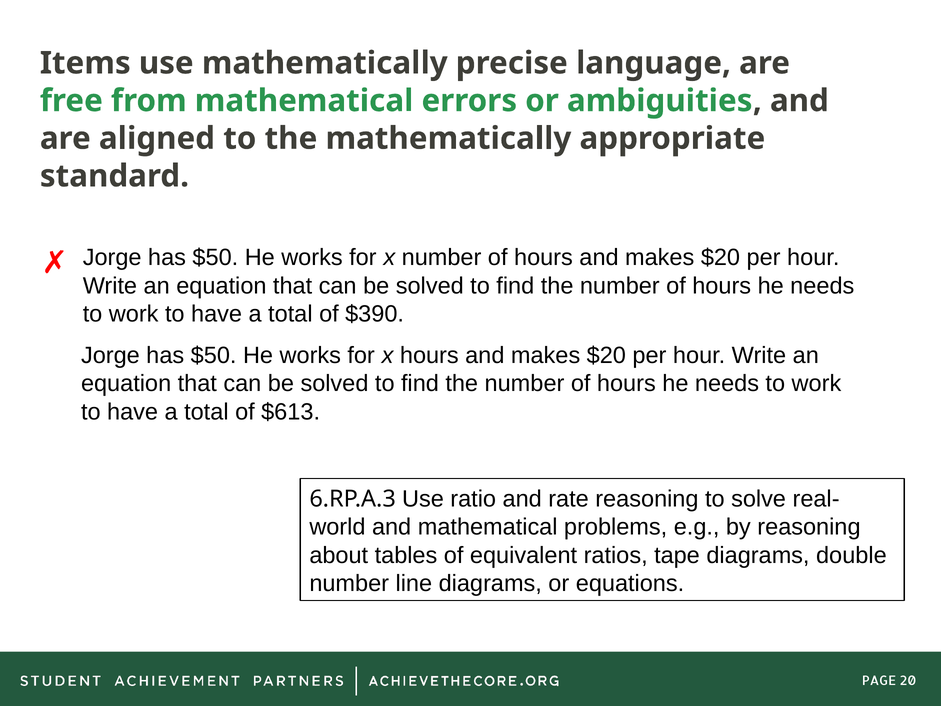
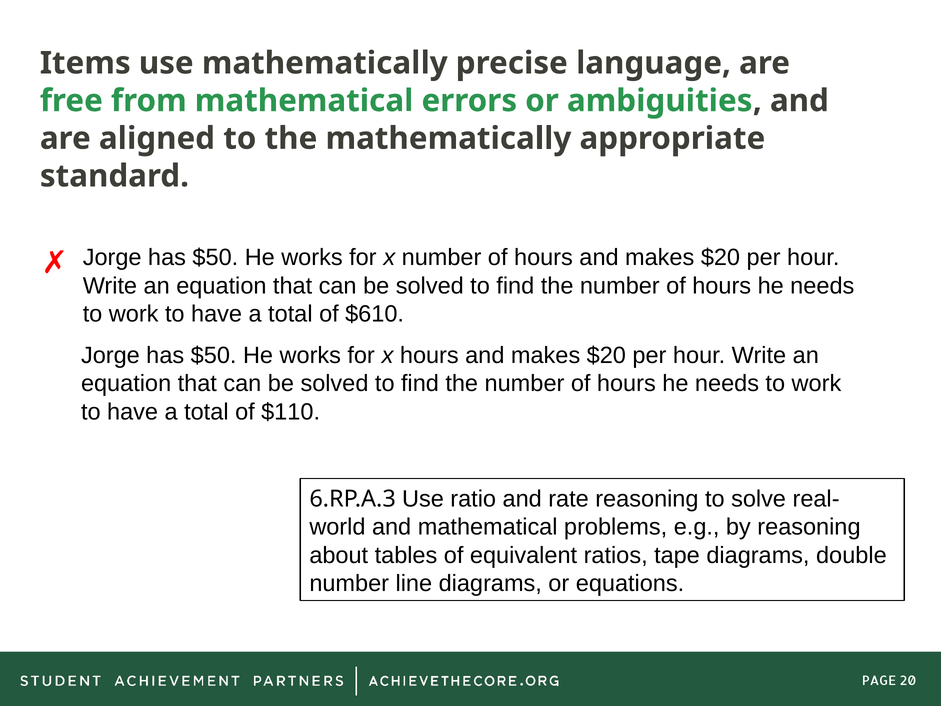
$390: $390 -> $610 (375, 314)
$613: $613 -> $110 (291, 412)
